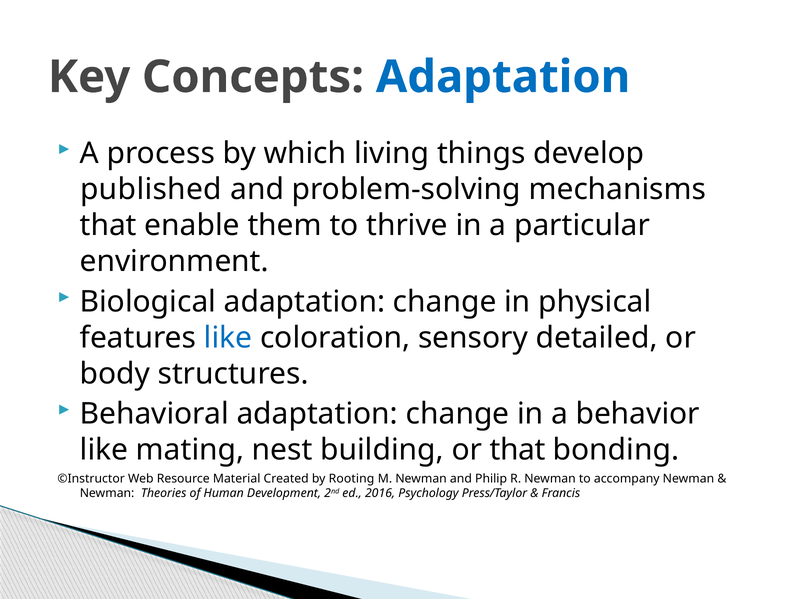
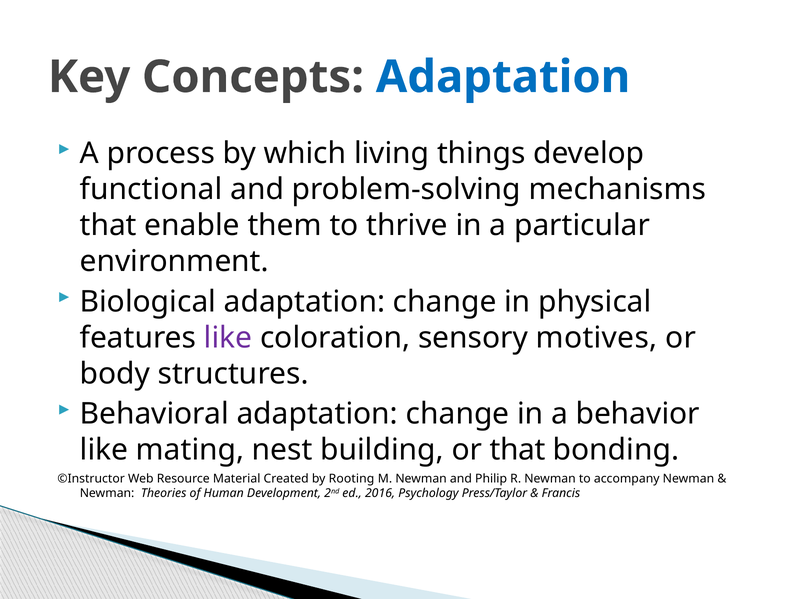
published: published -> functional (151, 189)
like colour: blue -> purple (228, 338)
detailed: detailed -> motives (597, 338)
